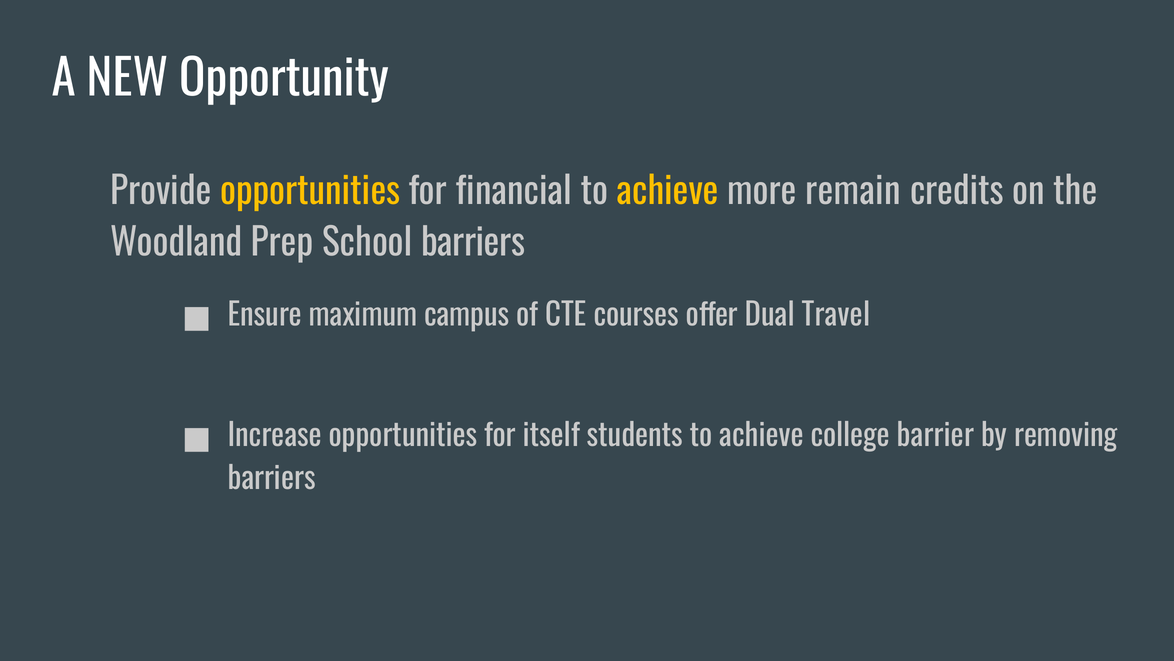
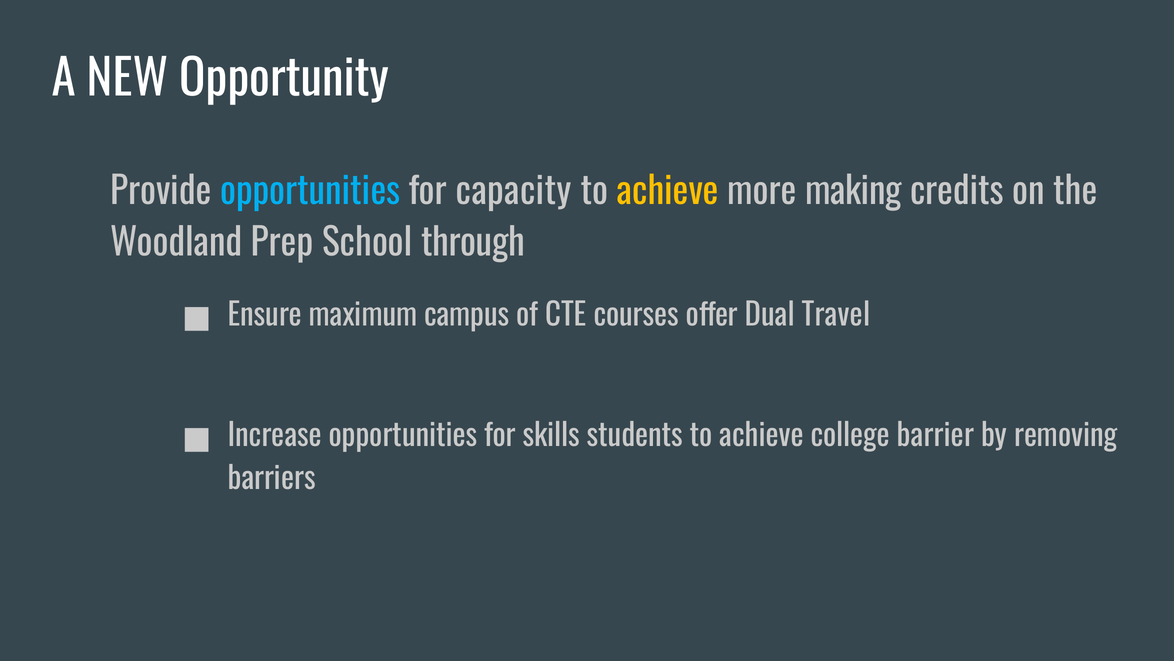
opportunities colour: yellow -> light blue (310, 192)
financial: financial -> capacity (514, 192)
remain: remain -> making (853, 192)
School barriers: barriers -> through (473, 243)
itself: itself -> skills (551, 436)
